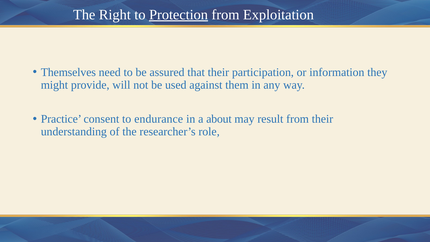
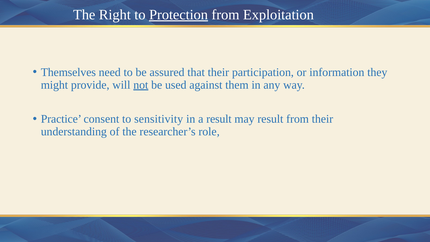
not underline: none -> present (141, 85)
endurance: endurance -> sensitivity (159, 119)
a about: about -> result (219, 119)
